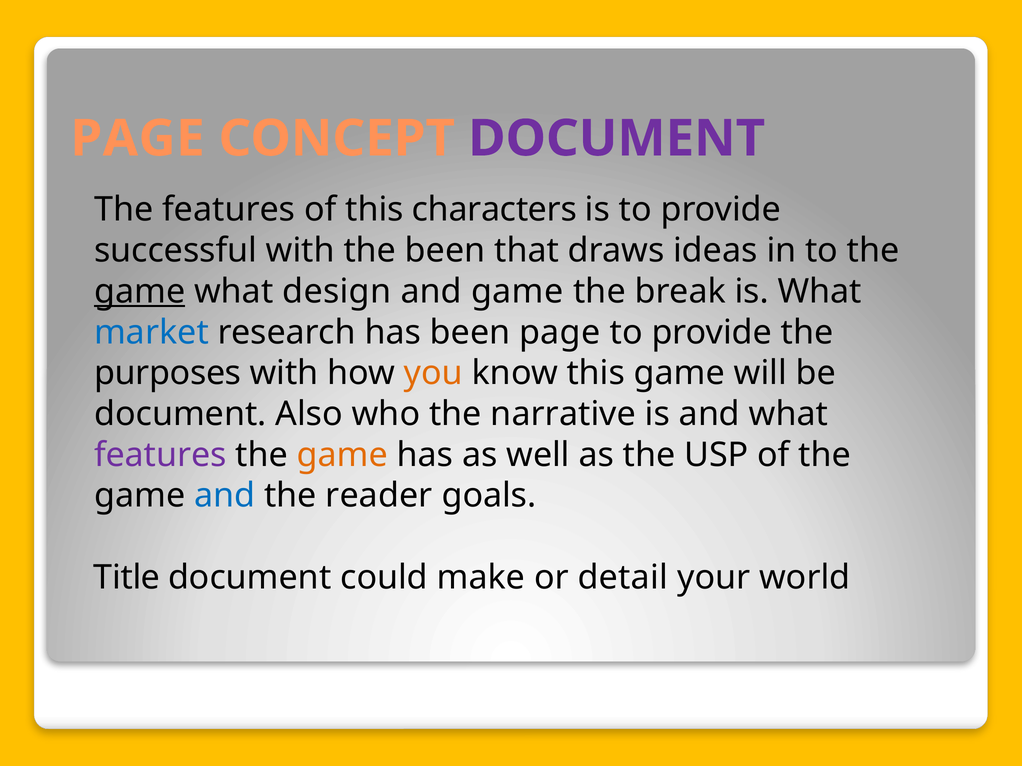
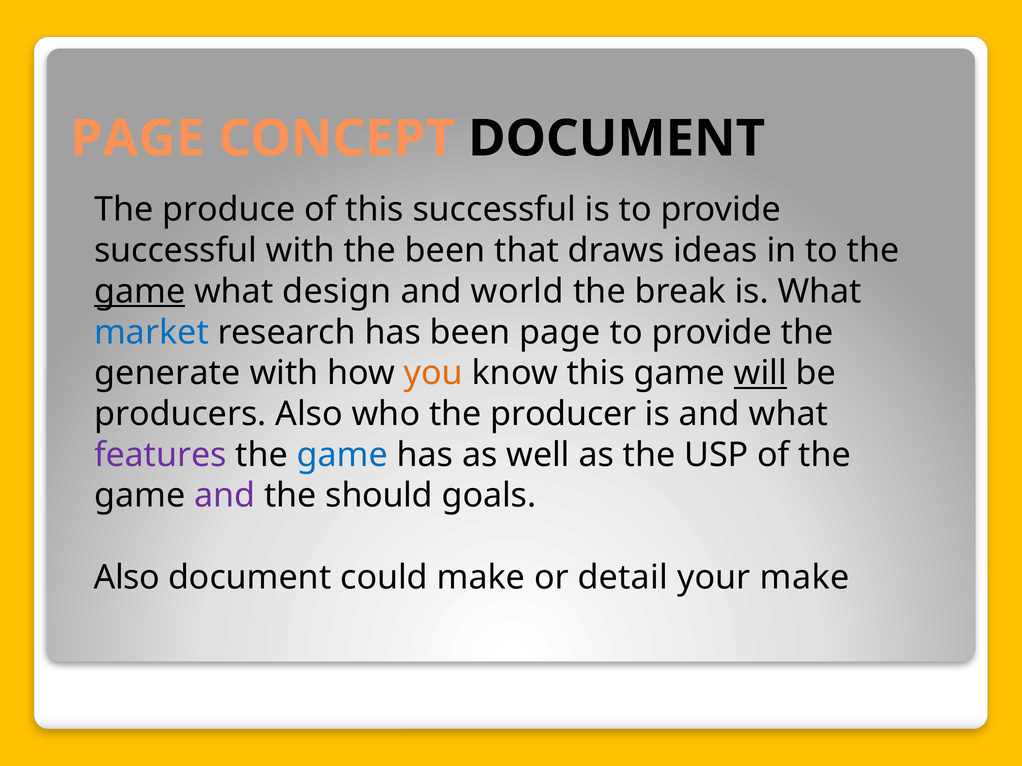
DOCUMENT colour: purple -> black (617, 139)
The features: features -> produce (229, 210)
this characters: characters -> successful (494, 210)
and game: game -> world (517, 292)
purposes: purposes -> generate (167, 373)
will underline: none -> present (760, 373)
document: document -> producers (180, 414)
narrative: narrative -> producer (563, 414)
game colour: orange -> blue (342, 455)
and colour: blue -> purple (225, 496)
reader: reader -> should (379, 496)
Title: Title -> Also (127, 578)
your world: world -> make (805, 578)
